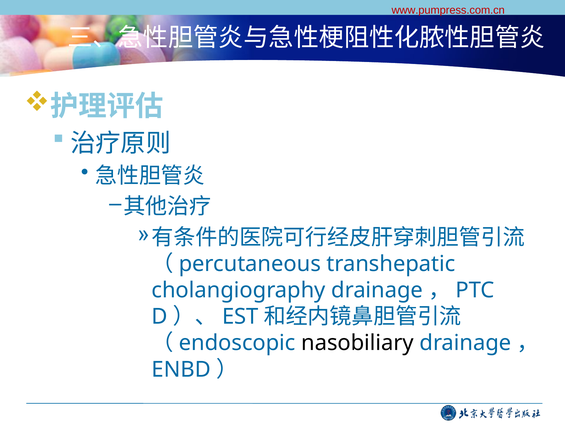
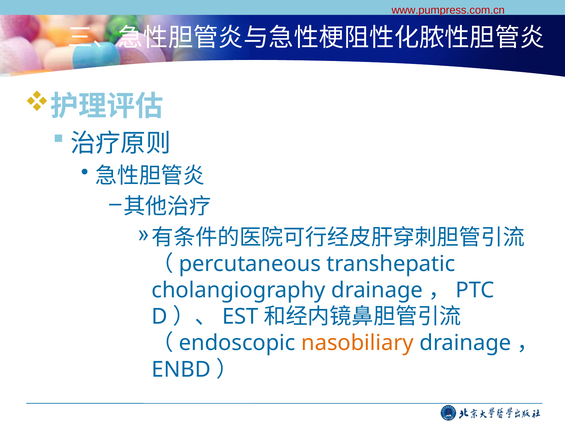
nasobiliary colour: black -> orange (357, 343)
